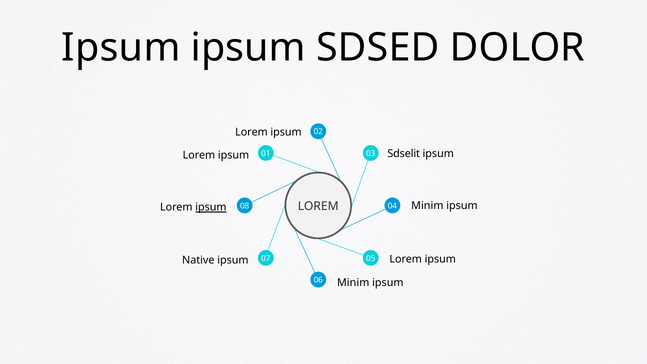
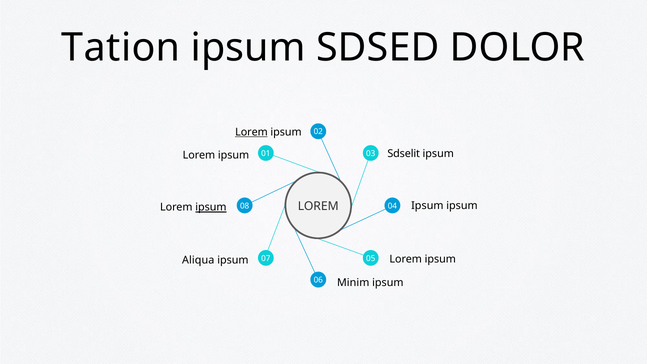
Ipsum: Ipsum -> Tation (121, 48)
Lorem underline: none -> present (251, 132)
Minim: Minim -> Ipsum (427, 206)
Native: Native -> Aliqua (198, 260)
